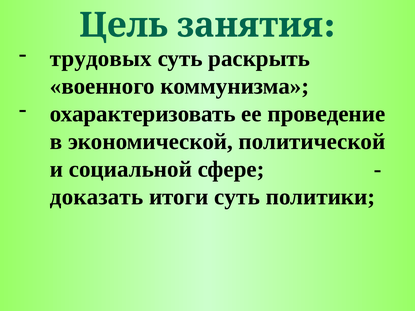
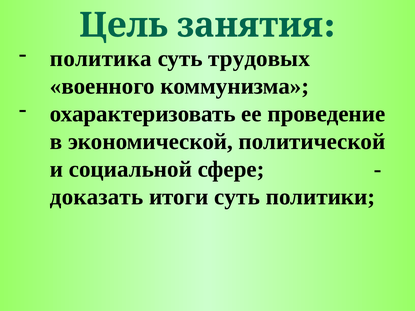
трудовых: трудовых -> политика (101, 59)
раскрыть: раскрыть -> трудовых (259, 59)
